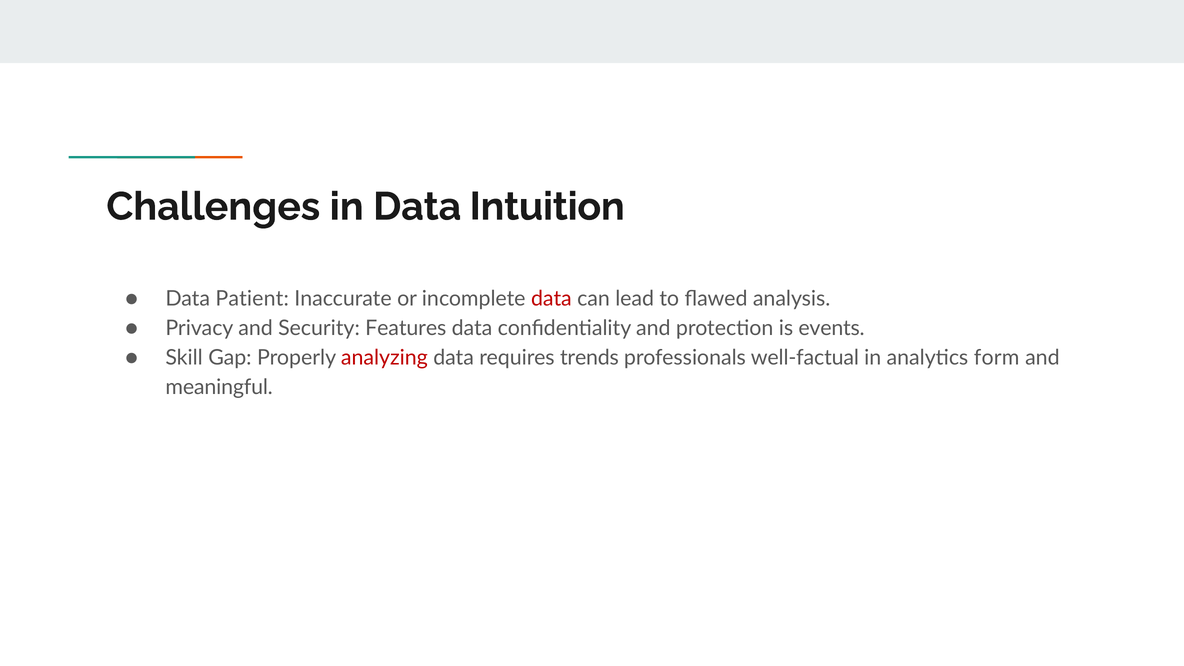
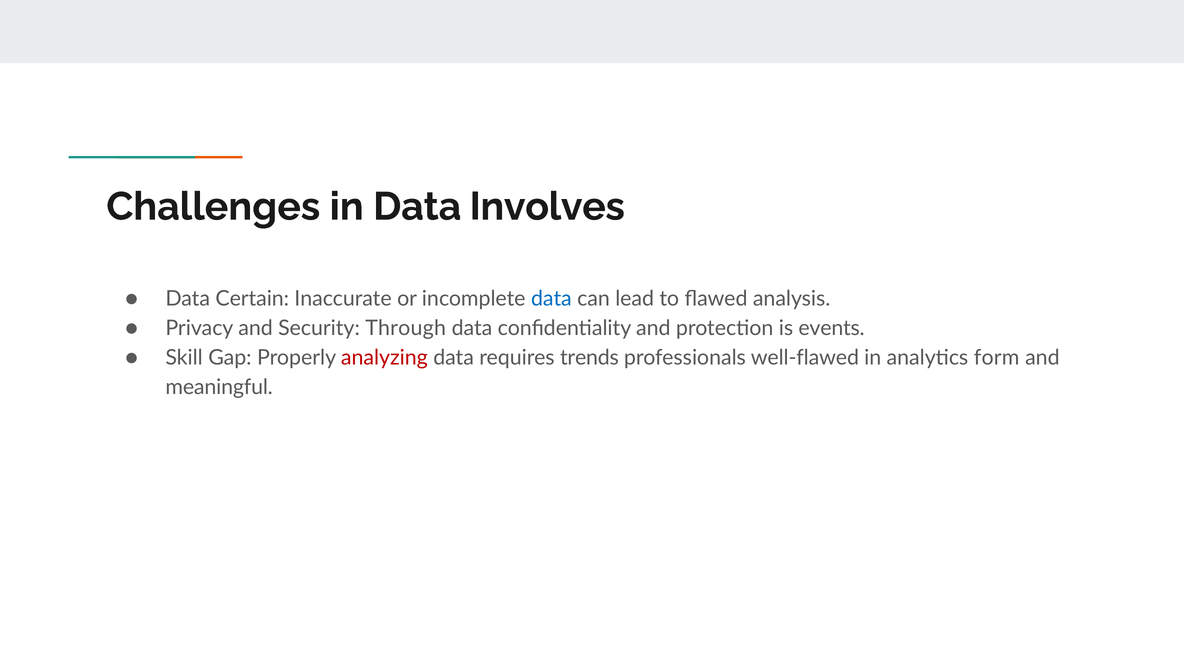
Intuition: Intuition -> Involves (547, 207)
Patient: Patient -> Certain (252, 299)
data colour: red -> blue (551, 299)
Features: Features -> Through (406, 328)
well-factual: well-factual -> well-flawed (805, 358)
